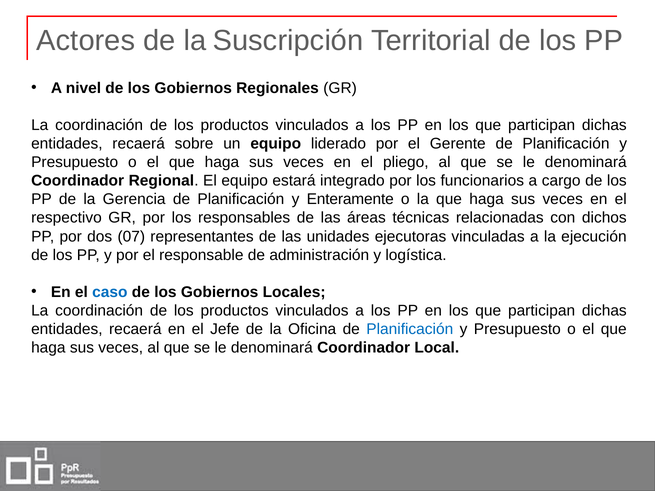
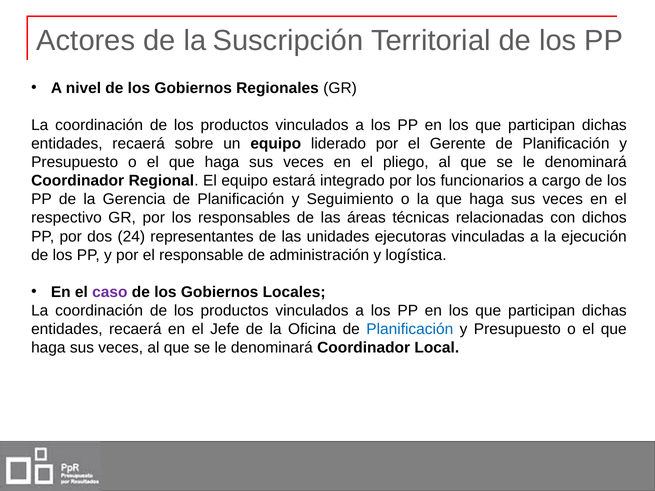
Enteramente: Enteramente -> Seguimiento (350, 199)
07: 07 -> 24 (131, 237)
caso colour: blue -> purple (110, 292)
